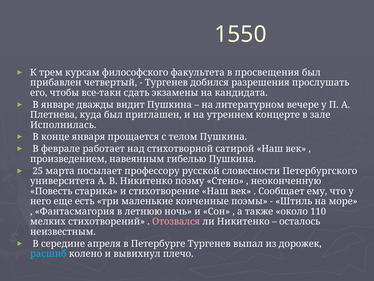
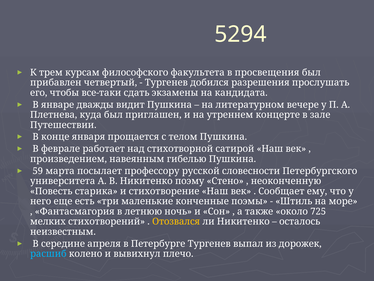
1550: 1550 -> 5294 (240, 34)
Исполнилась: Исполнилась -> Путешествии (63, 125)
25: 25 -> 59 (38, 171)
110: 110 -> 725 (318, 211)
Отозвался colour: pink -> yellow (176, 221)
